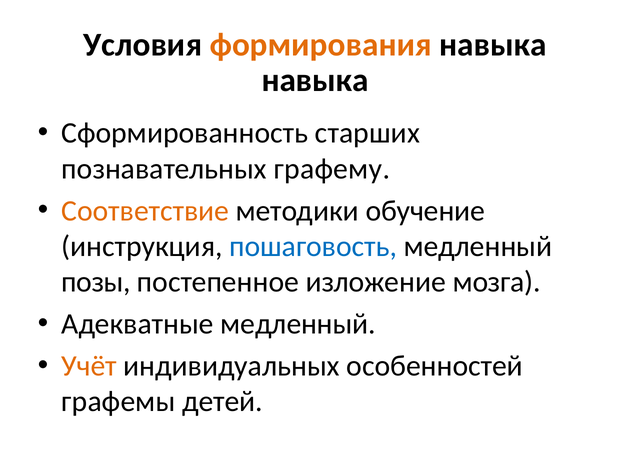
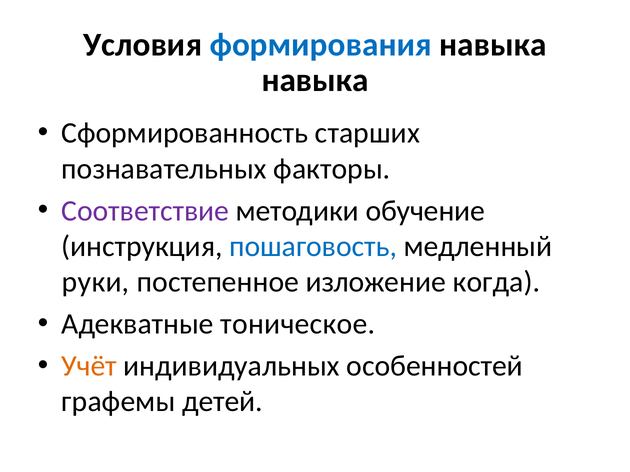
формирования colour: orange -> blue (321, 45)
графему: графему -> факторы (332, 169)
Соответствие colour: orange -> purple (145, 211)
позы: позы -> руки (96, 282)
мозга: мозга -> когда (497, 282)
Адекватные медленный: медленный -> тоническое (298, 324)
